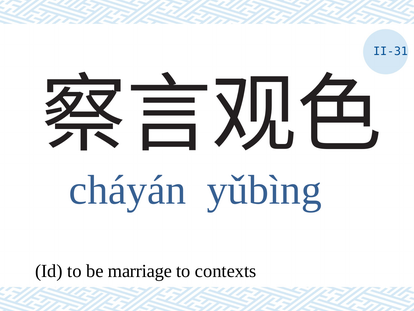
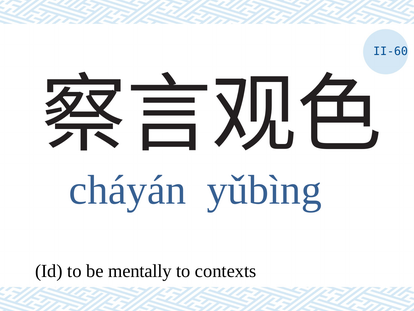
II-31: II-31 -> II-60 (391, 51)
marriage: marriage -> mentally (140, 271)
